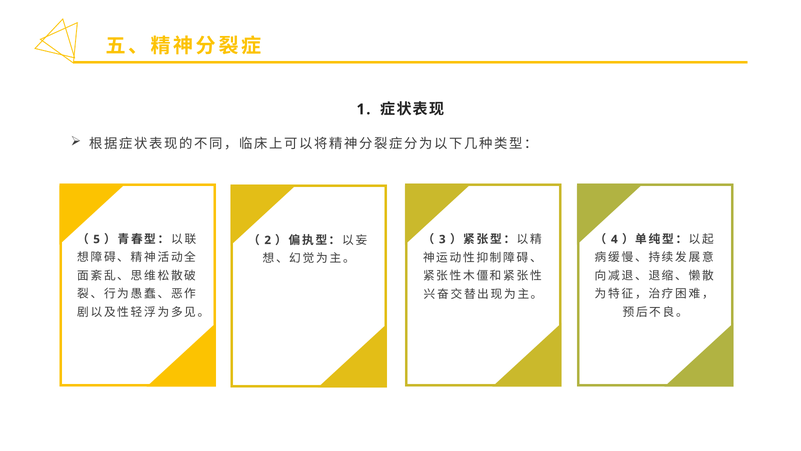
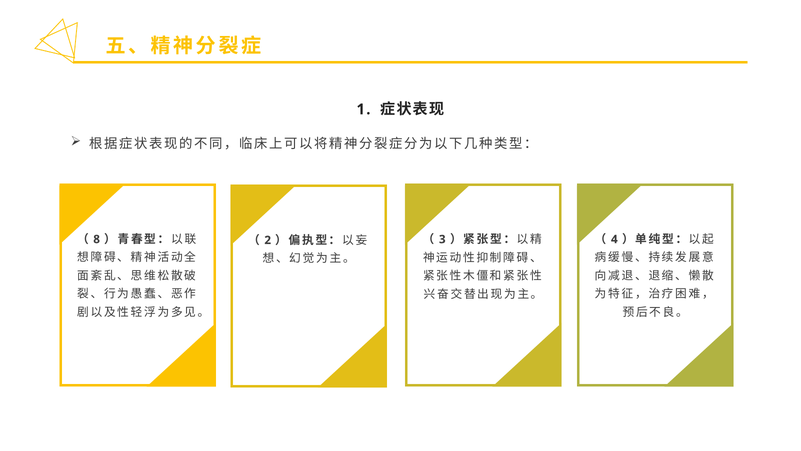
5: 5 -> 8 (97, 239)
